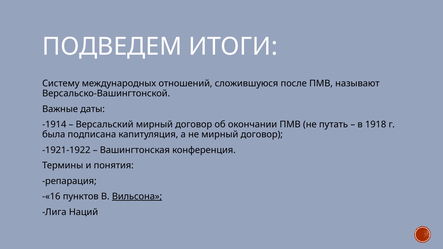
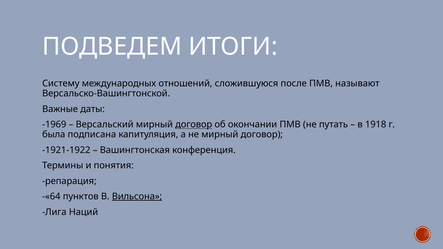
-1914: -1914 -> -1969 (54, 125)
договор underline: none -> present (194, 125)
-«16: -«16 -> -«64 (51, 197)
